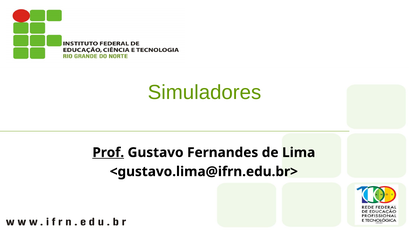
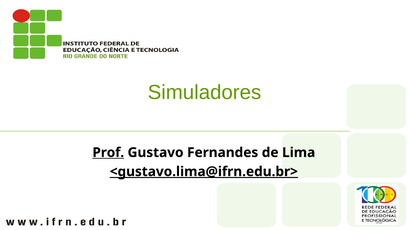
<gustavo.lima@ifrn.edu.br> underline: none -> present (204, 172)
